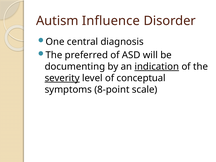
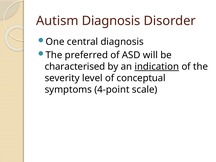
Autism Influence: Influence -> Diagnosis (111, 21)
documenting: documenting -> characterised (75, 67)
severity underline: present -> none (62, 78)
8-point: 8-point -> 4-point (112, 90)
